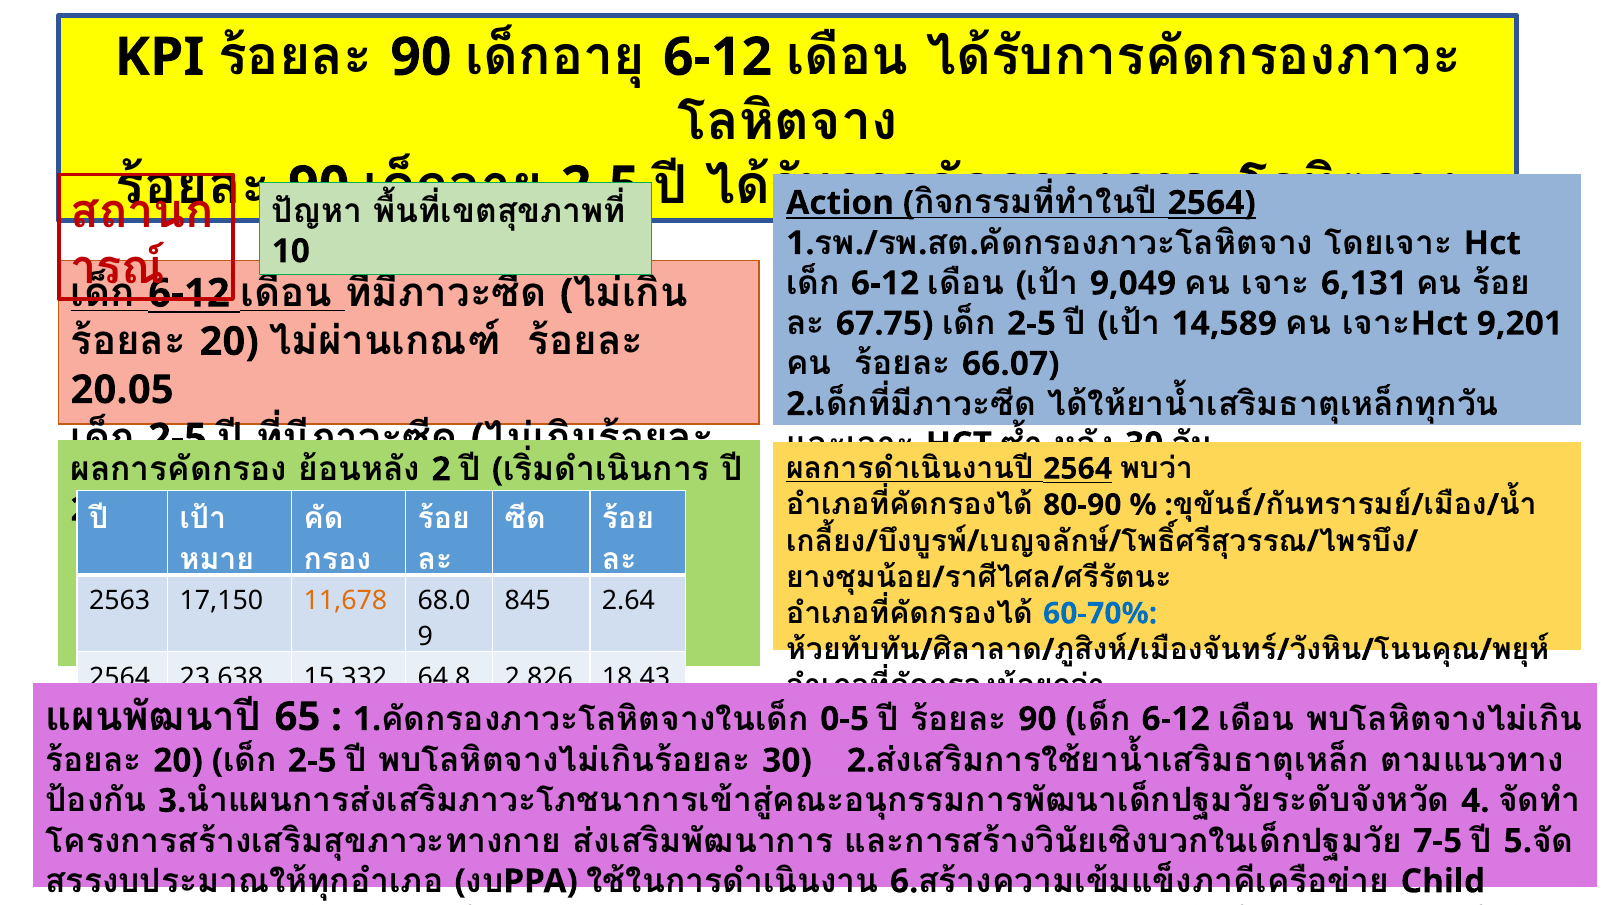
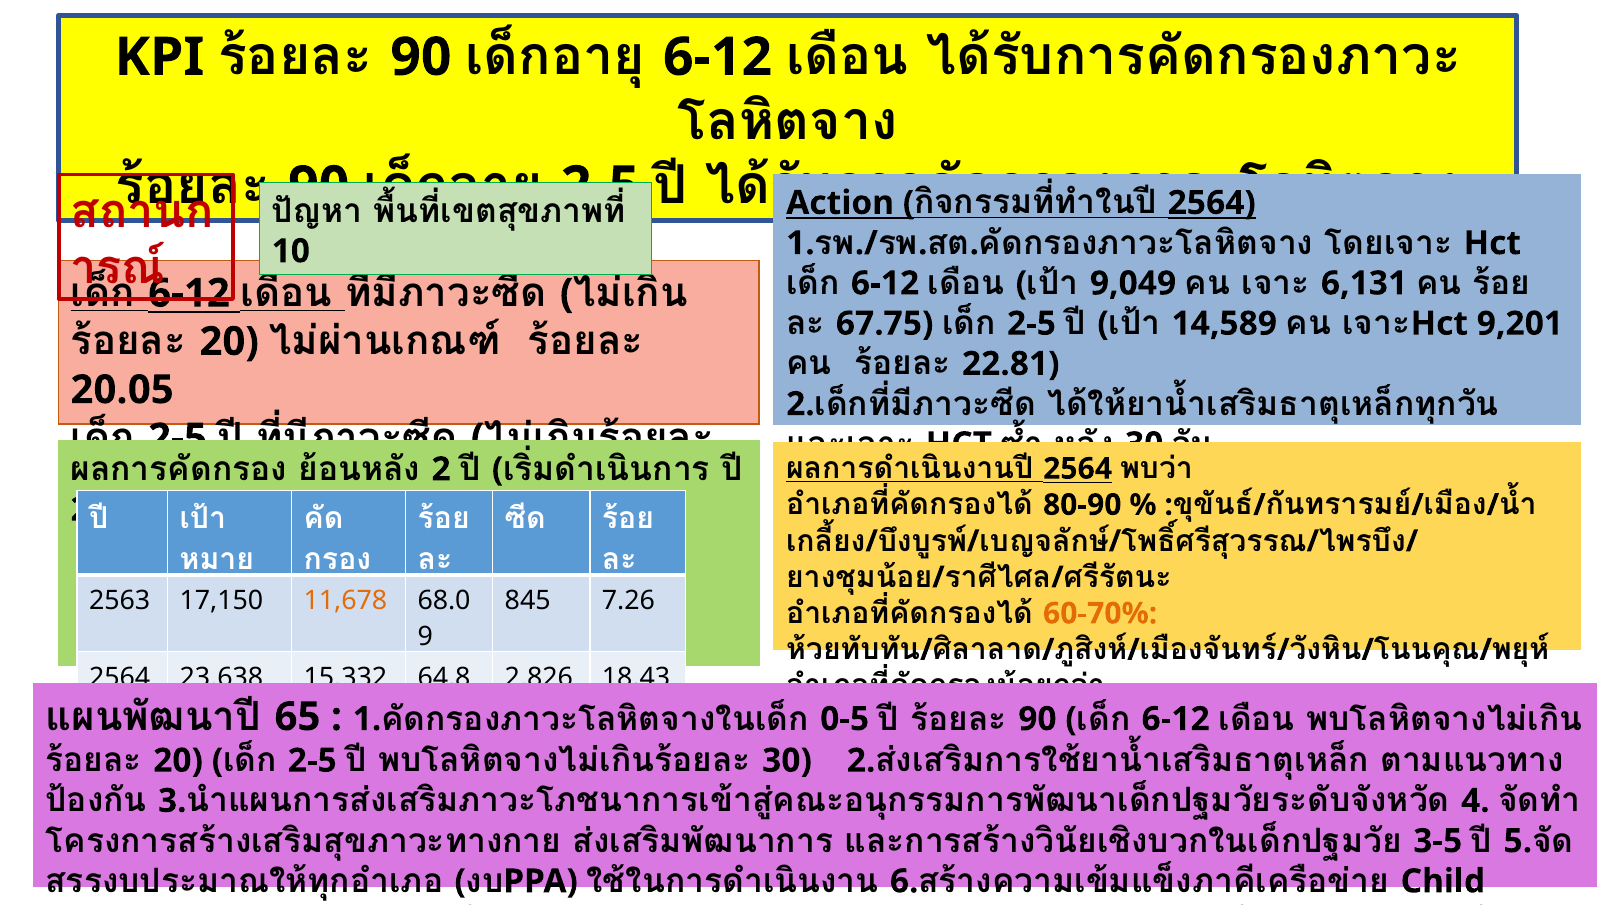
66.07: 66.07 -> 22.81 (1011, 364)
2.64: 2.64 -> 7.26 (628, 601)
60-70% colour: blue -> orange (1100, 614)
7-5: 7-5 -> 3-5 (1438, 841)
